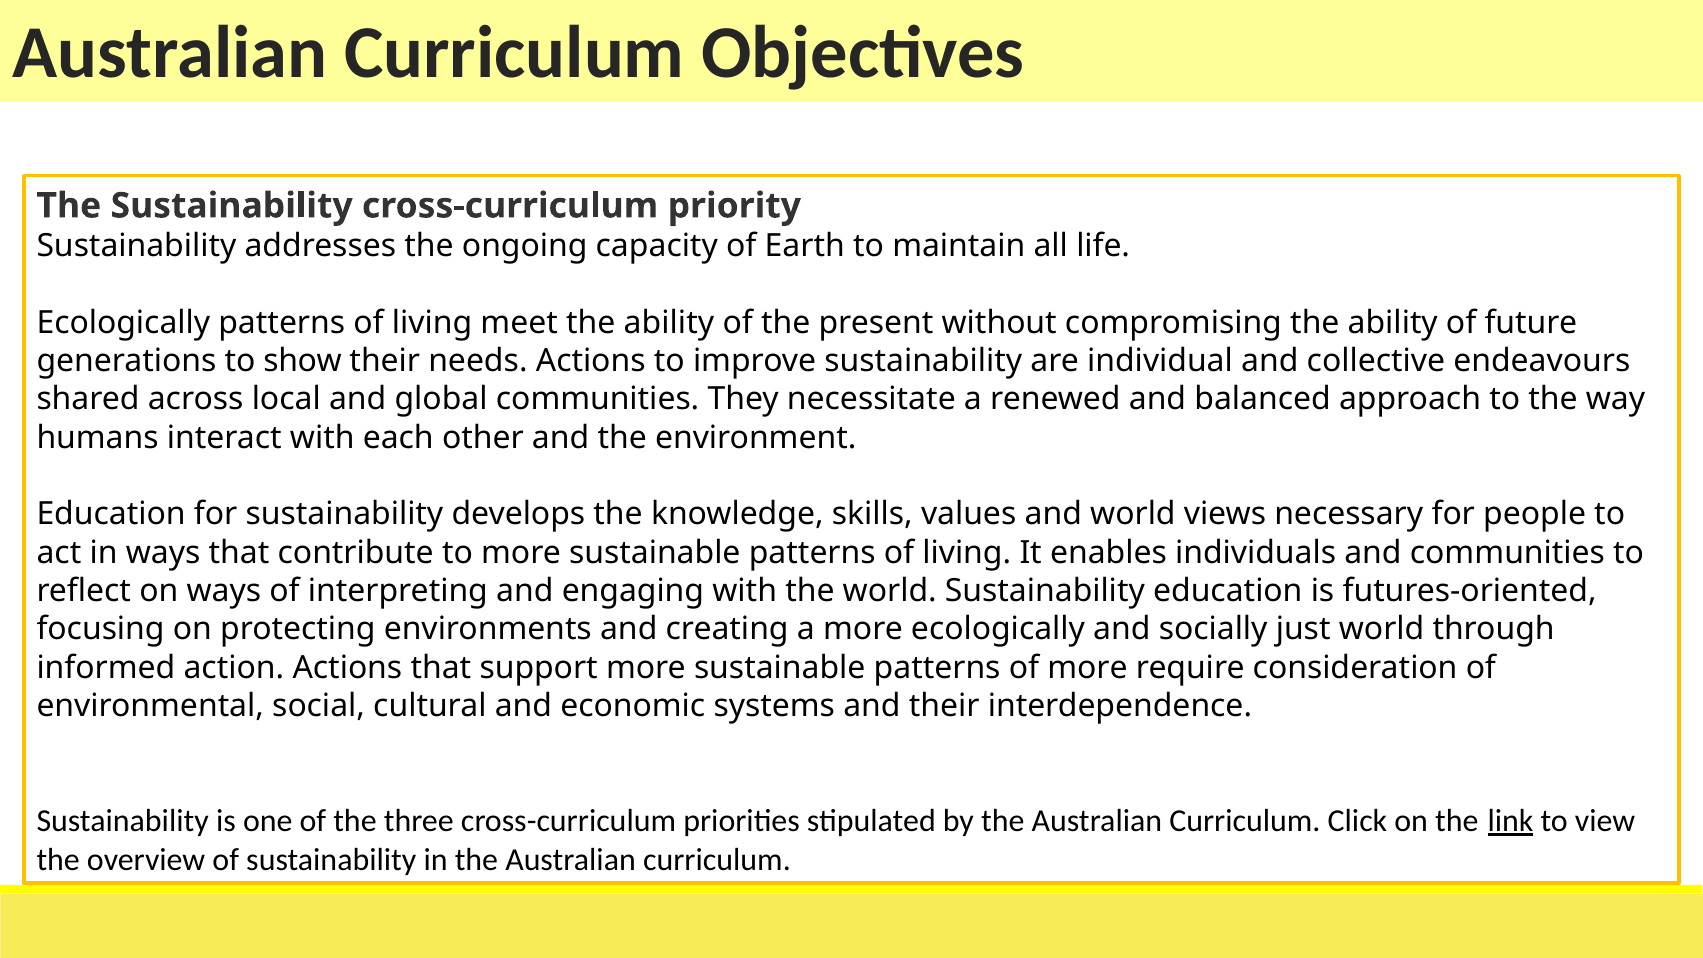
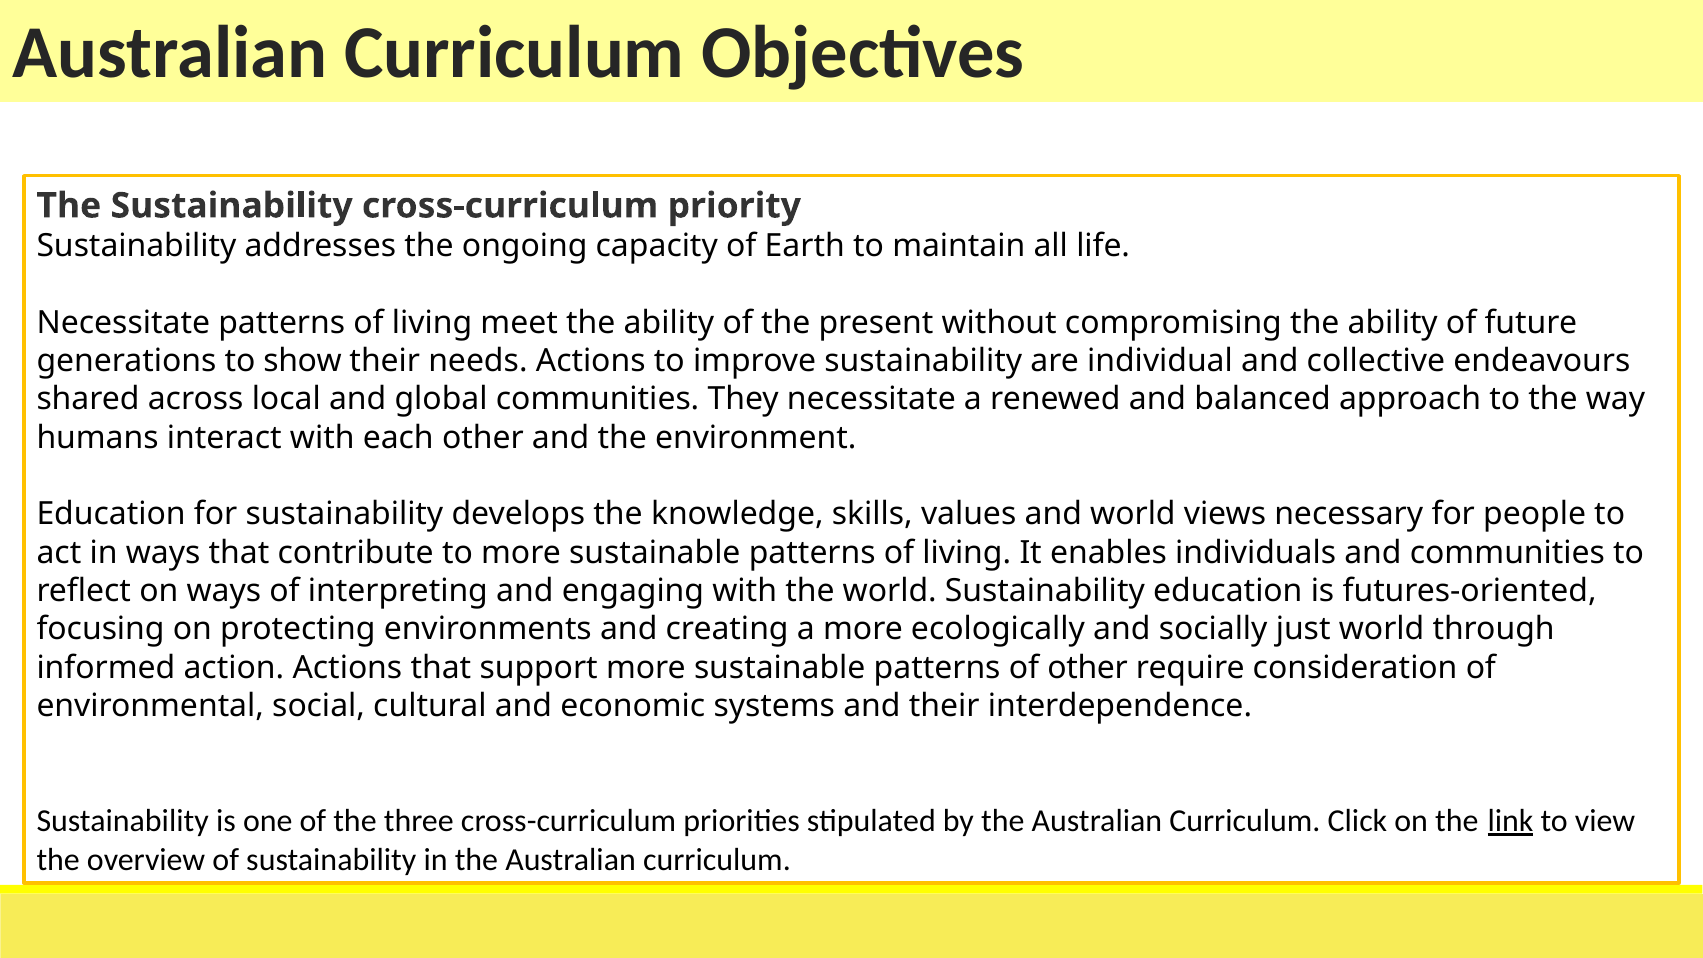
Ecologically: Ecologically -> Necessitate (123, 323)
of more: more -> other (1088, 667)
